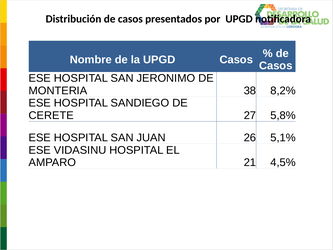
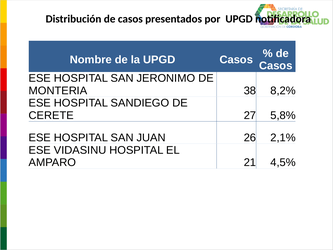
5,1%: 5,1% -> 2,1% (283, 138)
